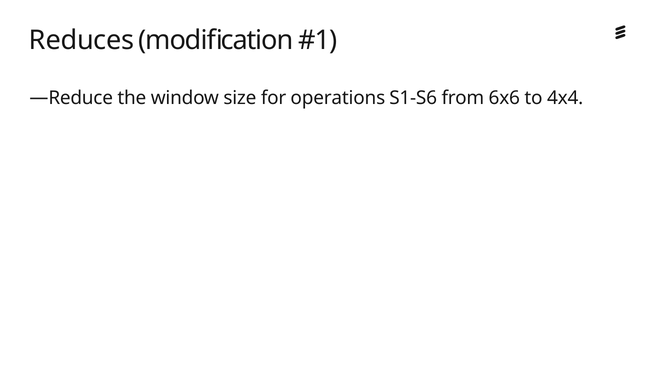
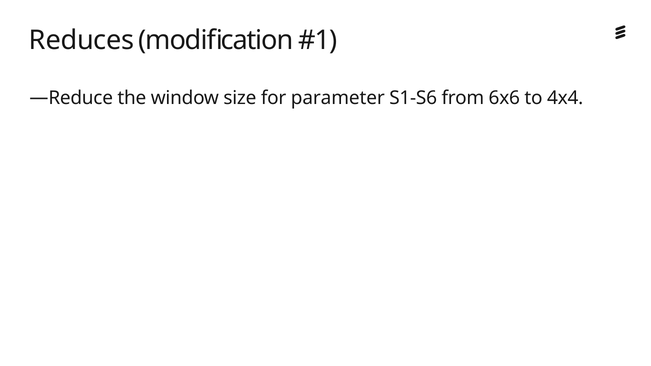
operations: operations -> parameter (338, 98)
